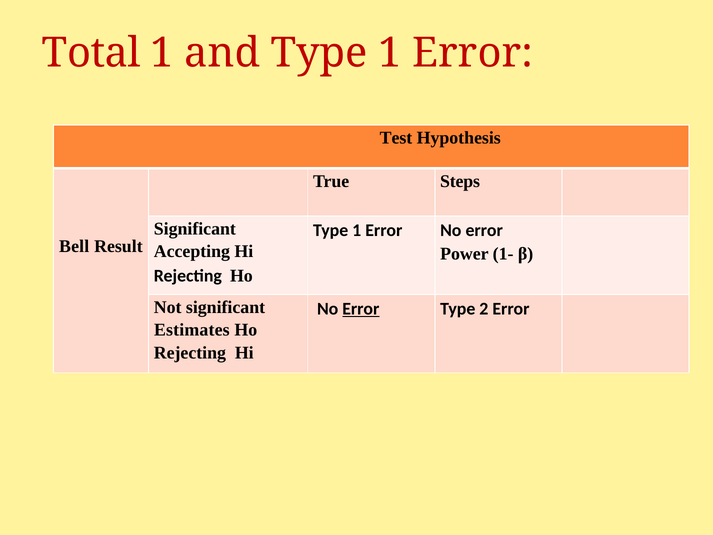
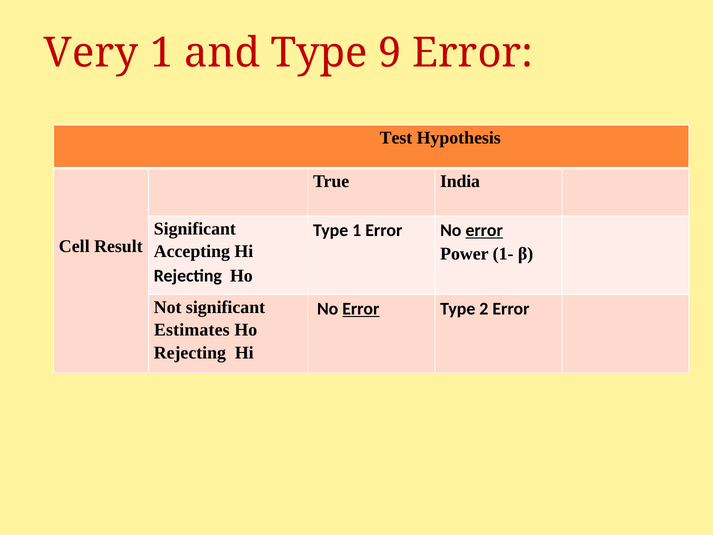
Total: Total -> Very (91, 53)
and Type 1: 1 -> 9 (390, 53)
Steps: Steps -> India (460, 181)
error underline: none -> present (484, 230)
Bell: Bell -> Cell (74, 246)
